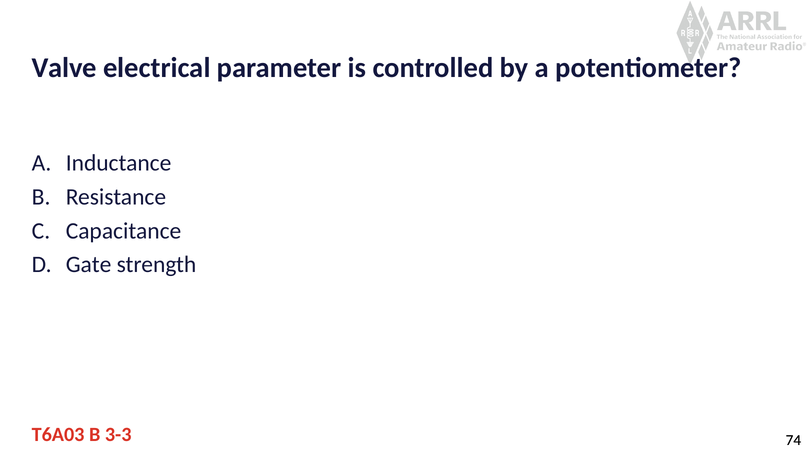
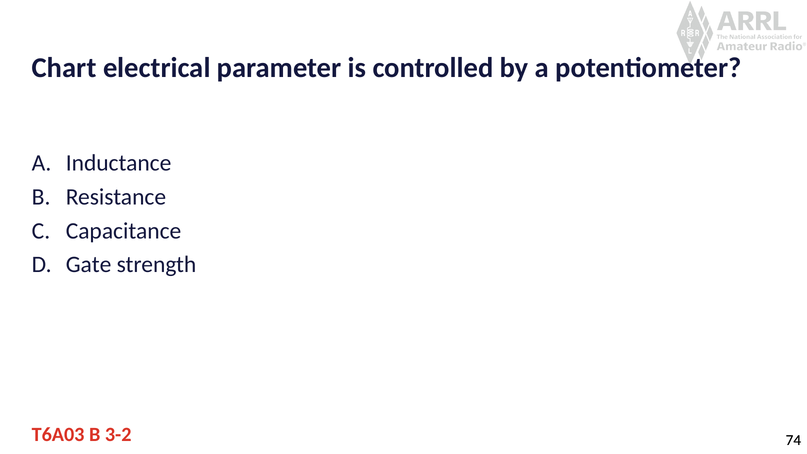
Valve: Valve -> Chart (64, 68)
3-3: 3-3 -> 3-2 (118, 435)
